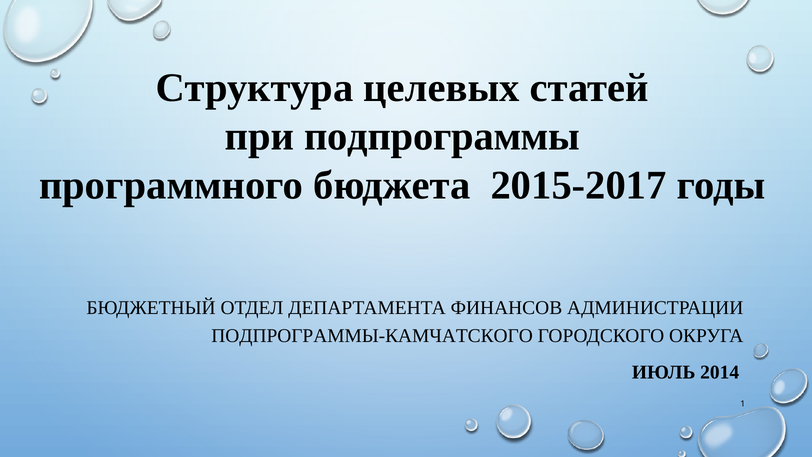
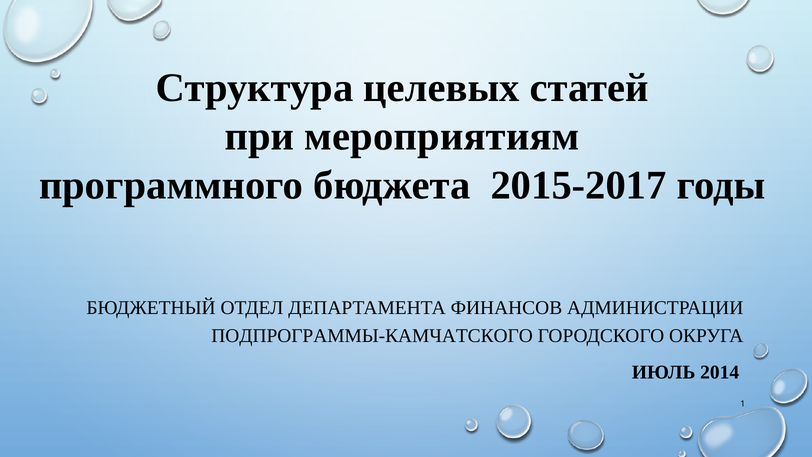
подпрограммы: подпрограммы -> мероприятиям (442, 136)
